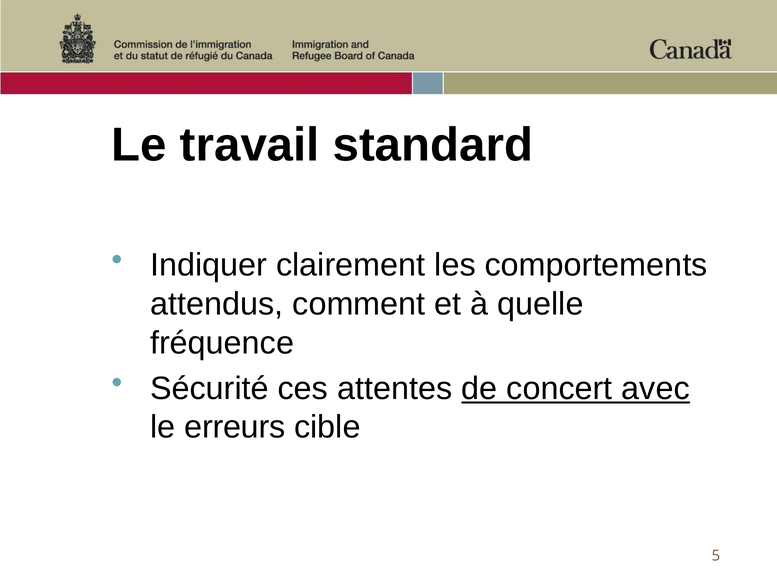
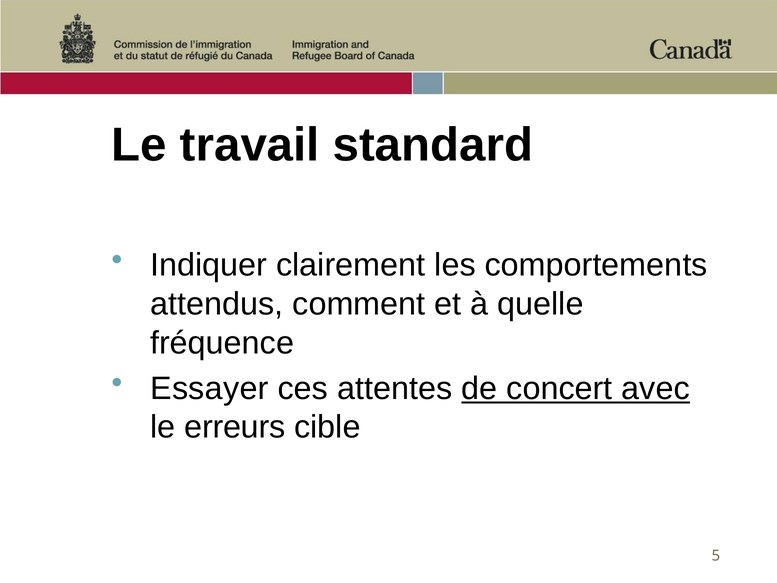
Sécurité: Sécurité -> Essayer (209, 388)
